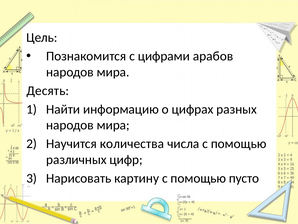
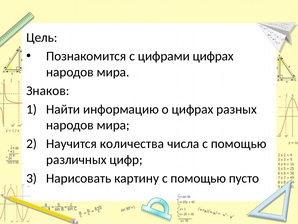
цифрами арабов: арабов -> цифрах (213, 56)
Десять: Десять -> Знаков (48, 90)
